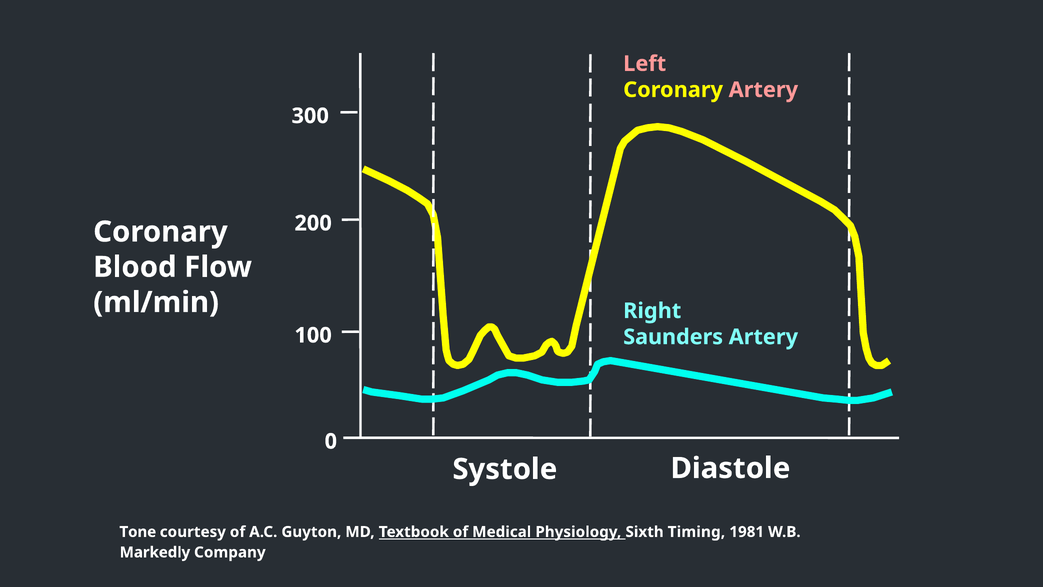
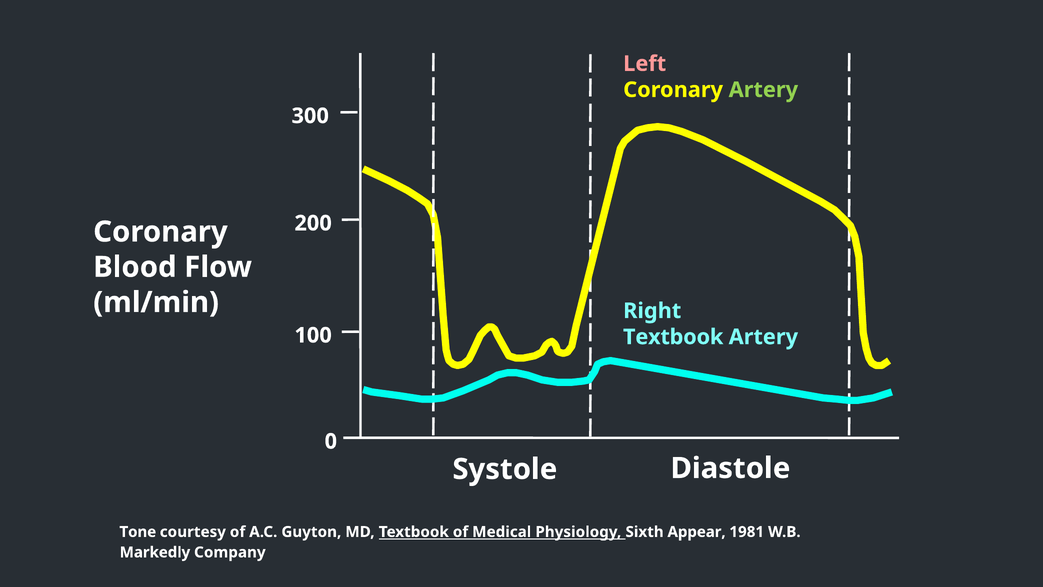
Artery colour: pink -> light green (763, 90)
Saunders: Saunders -> Textbook (673, 337)
Timing: Timing -> Appear (697, 532)
